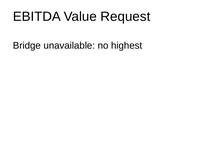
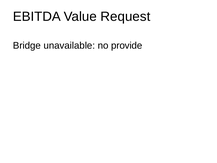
highest: highest -> provide (127, 46)
